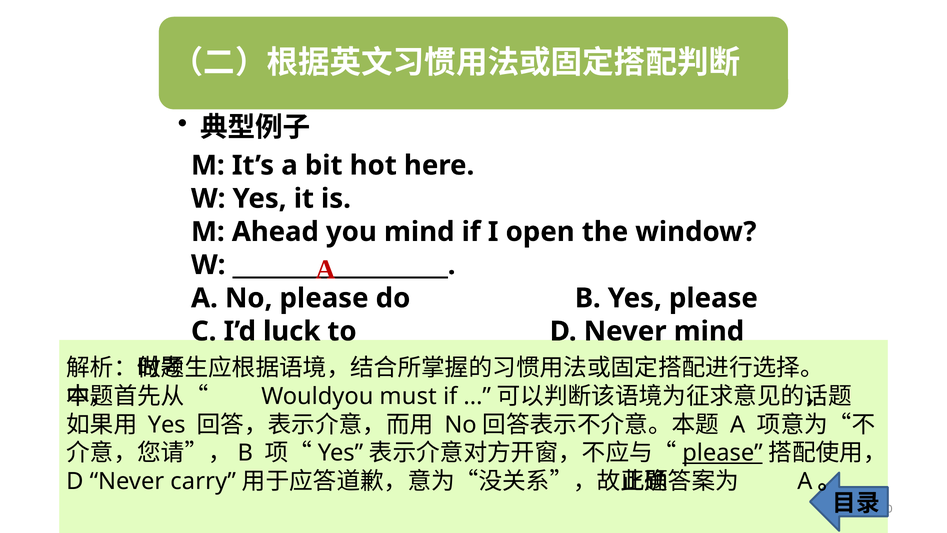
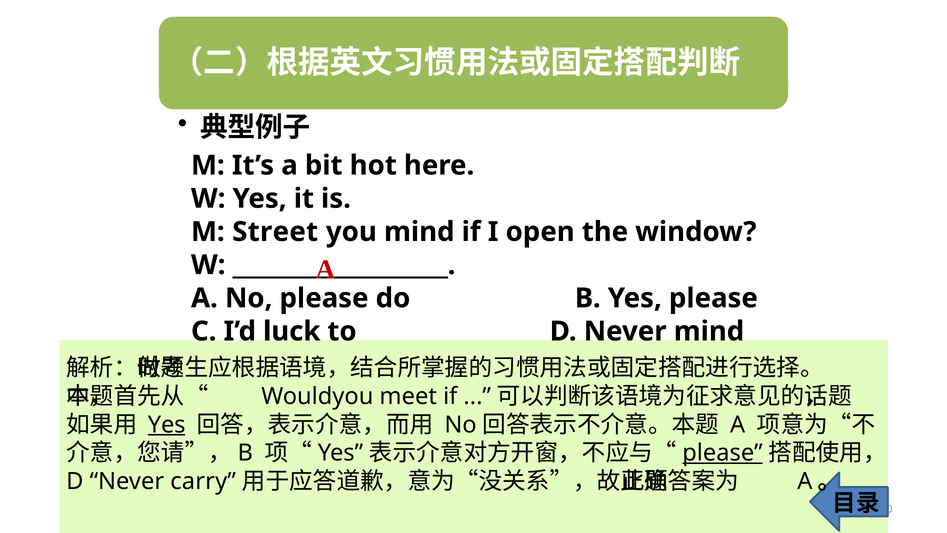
Ahead: Ahead -> Street (275, 232)
must: must -> meet (408, 396)
Yes underline: none -> present (167, 424)
